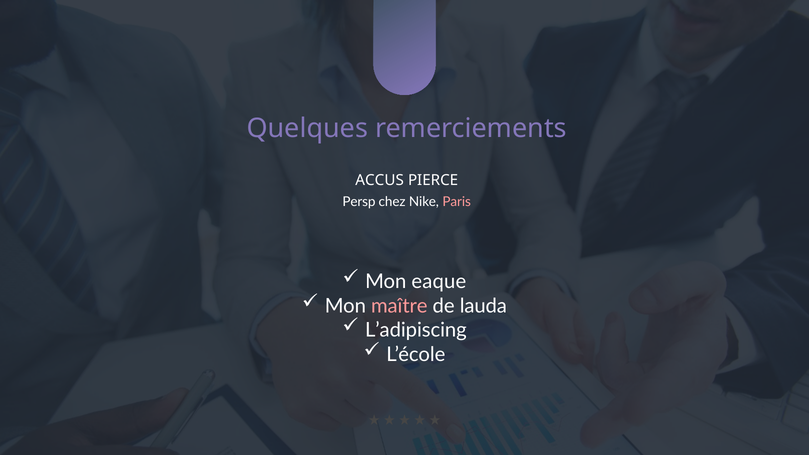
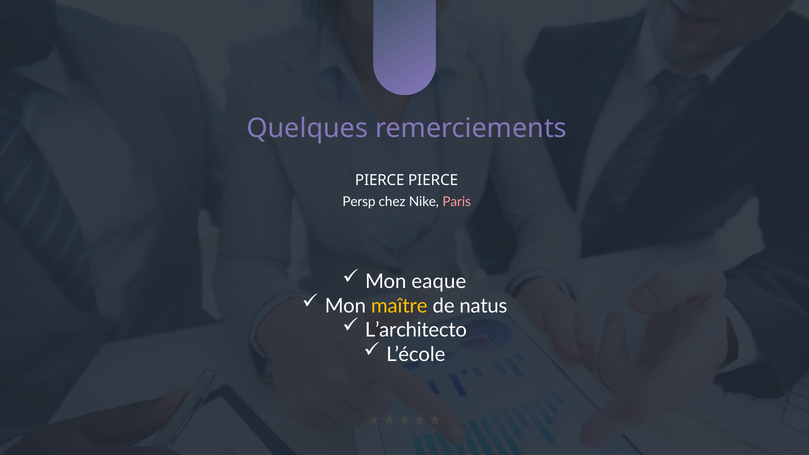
ACCUS: ACCUS -> PIERCE (380, 180)
maître colour: pink -> yellow (399, 306)
lauda: lauda -> natus (483, 306)
L’adipiscing: L’adipiscing -> L’architecto (416, 330)
